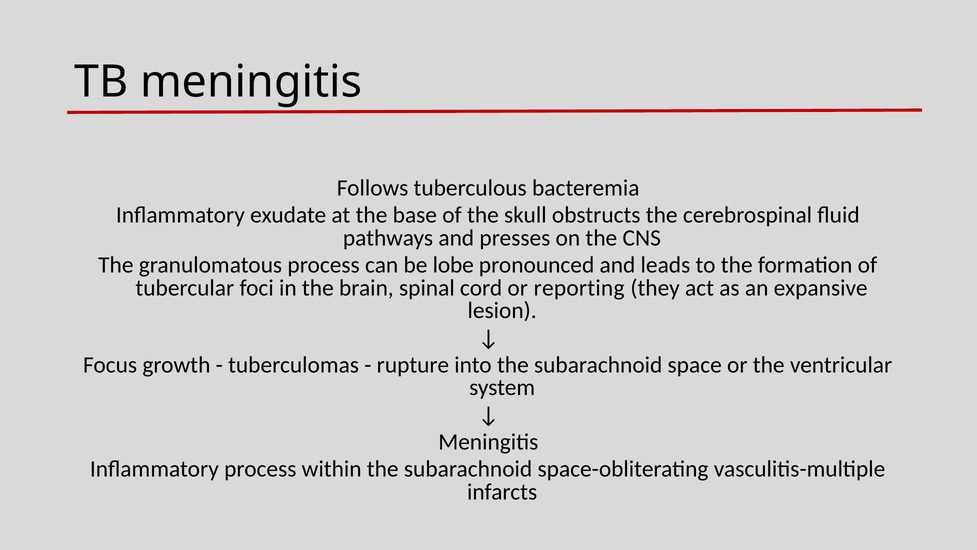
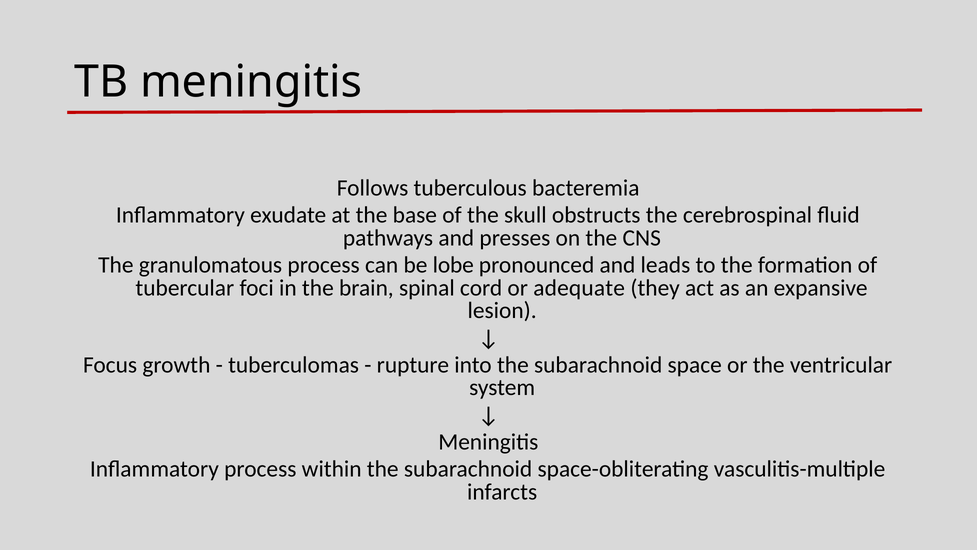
reporting: reporting -> adequate (579, 288)
